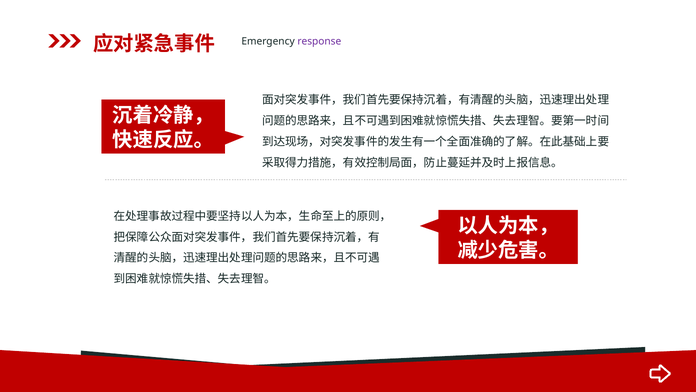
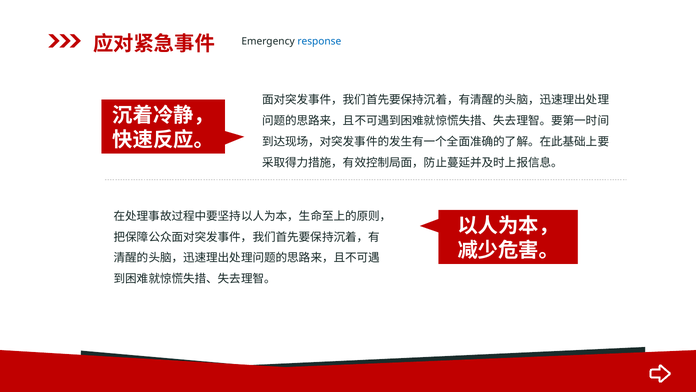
response colour: purple -> blue (319, 41)
